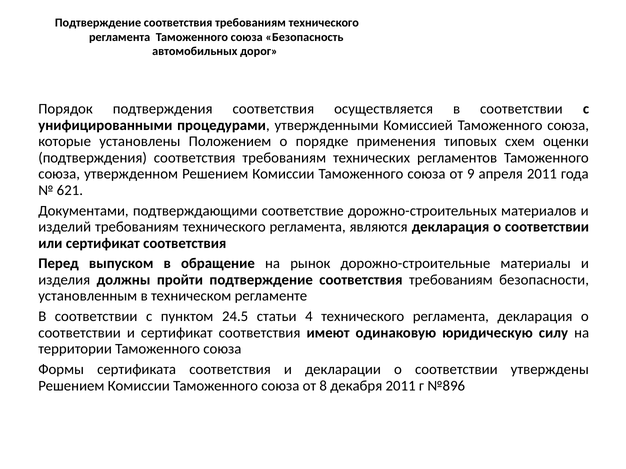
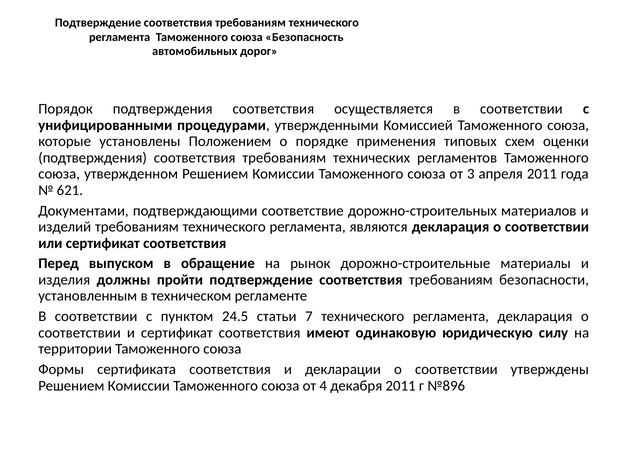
9: 9 -> 3 (471, 174)
4: 4 -> 7 (309, 317)
8: 8 -> 4 (323, 386)
